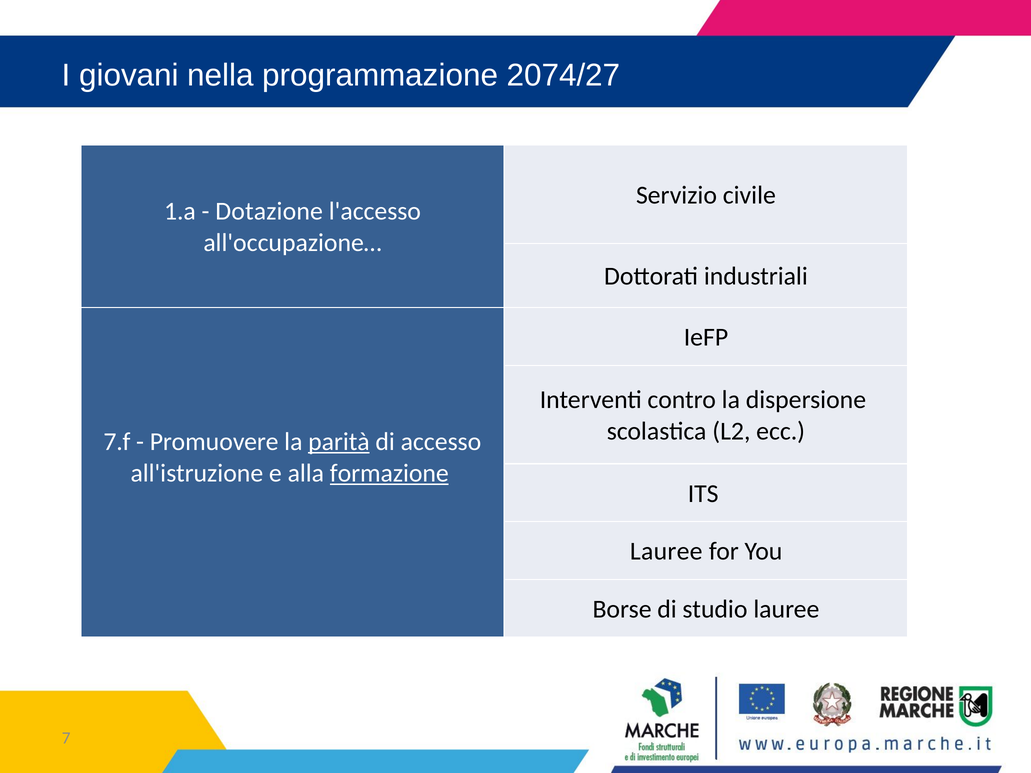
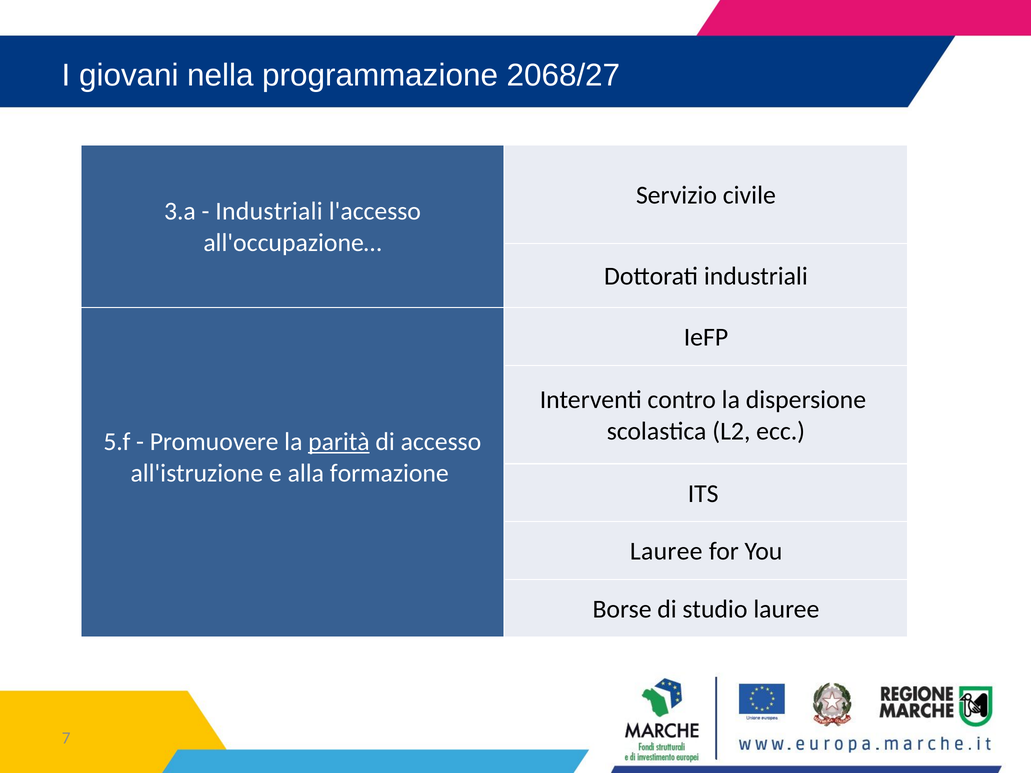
2074/27: 2074/27 -> 2068/27 (564, 75)
1.a: 1.a -> 3.a (180, 211)
Dotazione: Dotazione -> Industriali (269, 211)
7.f: 7.f -> 5.f (117, 442)
formazione underline: present -> none (389, 473)
